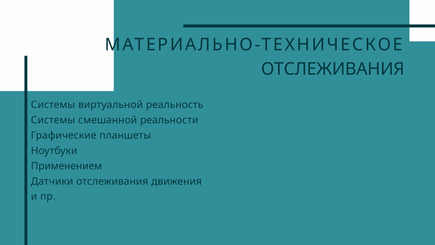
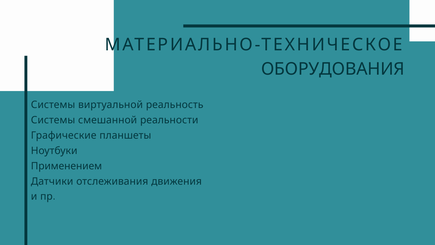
ОТСЛЕЖИВАНИЯ: ОТСЛЕЖИВАНИЯ -> ОБОРУДОВАНИЯ (333, 69)
